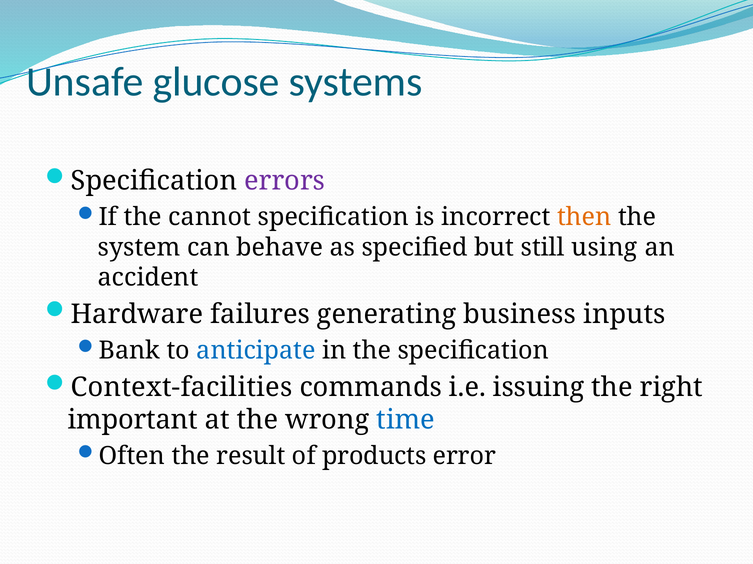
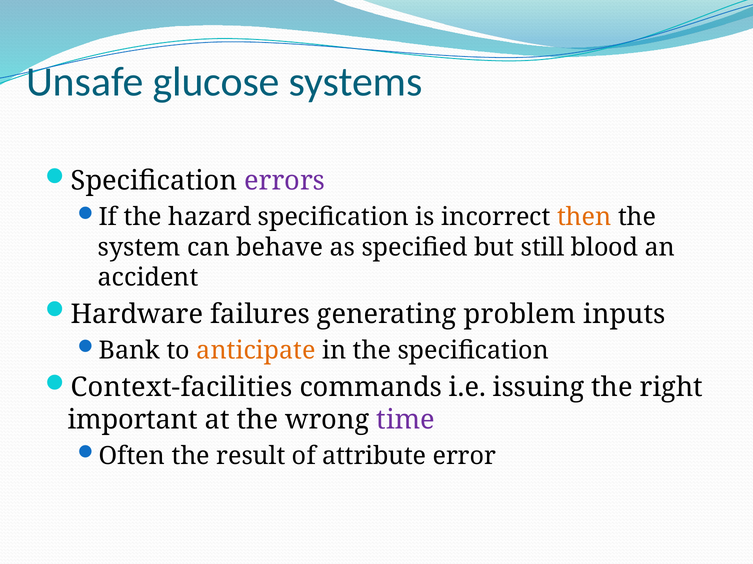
cannot: cannot -> hazard (210, 217)
using: using -> blood (605, 248)
business: business -> problem (520, 315)
anticipate colour: blue -> orange (256, 351)
time colour: blue -> purple (406, 420)
products: products -> attribute (374, 457)
